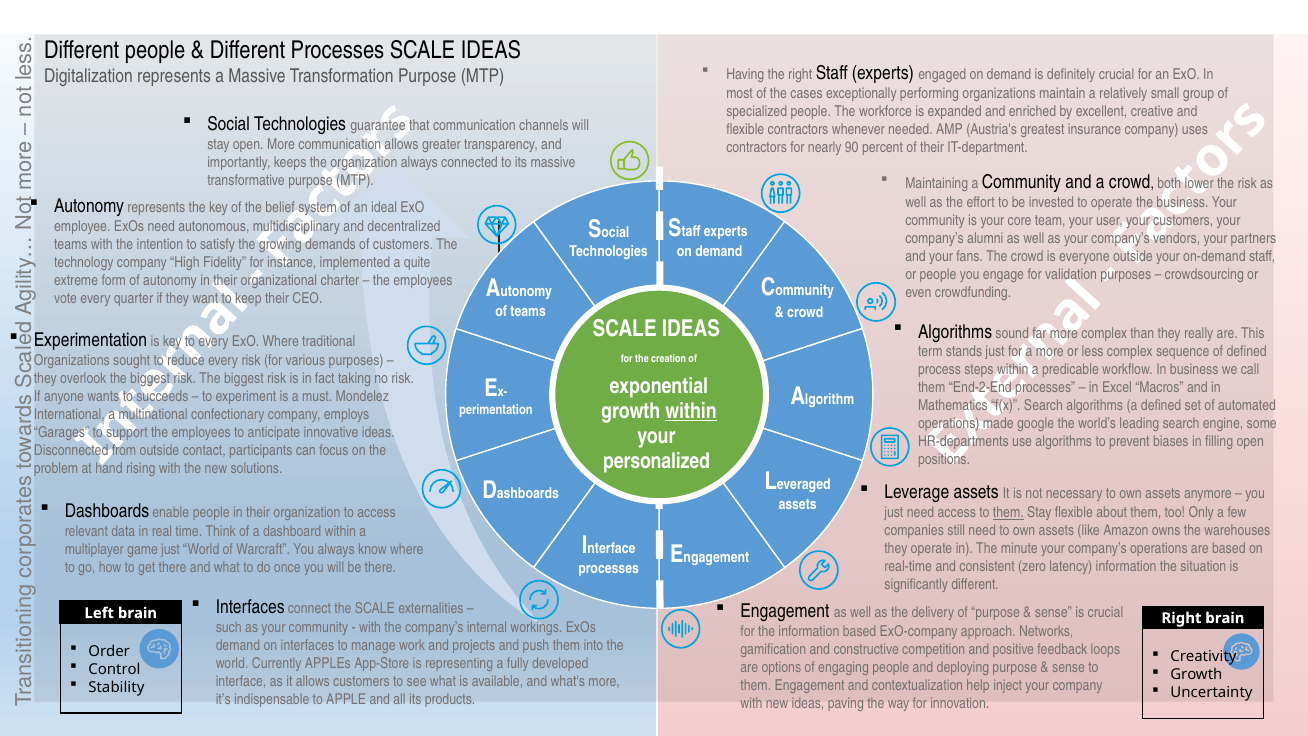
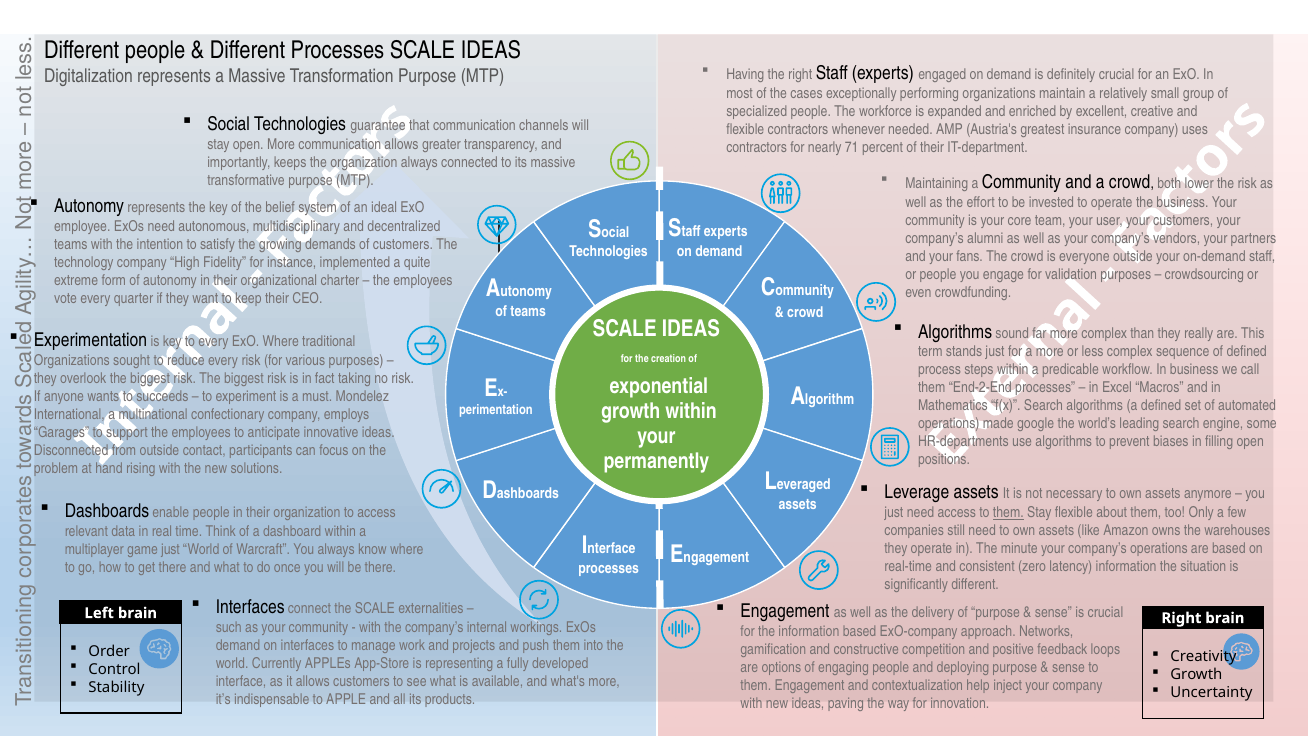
90: 90 -> 71 (852, 147)
within underline: present -> none (691, 411)
personalized: personalized -> permanently (656, 461)
